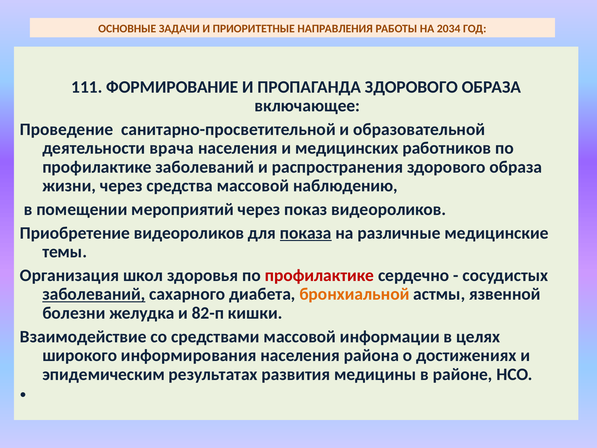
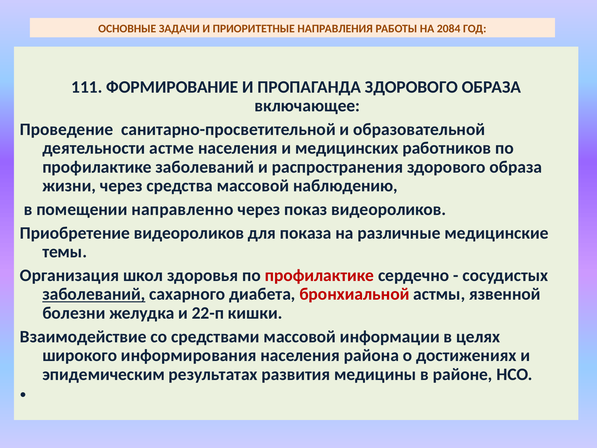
2034: 2034 -> 2084 (449, 29)
врача: врача -> астме (172, 148)
мероприятий: мероприятий -> направленно (182, 209)
показа underline: present -> none (306, 233)
бронхиальной colour: orange -> red (354, 294)
82-п: 82-п -> 22-п (208, 313)
